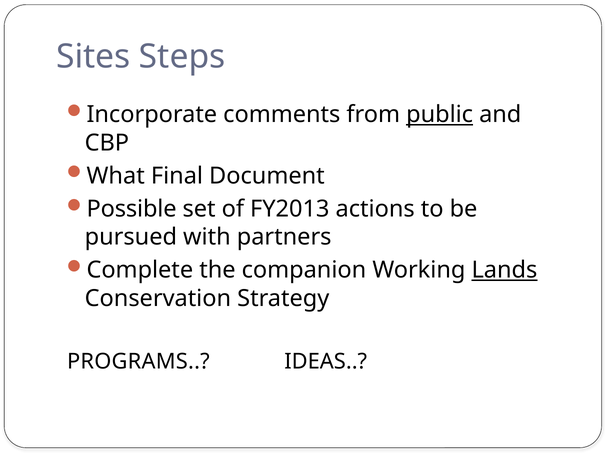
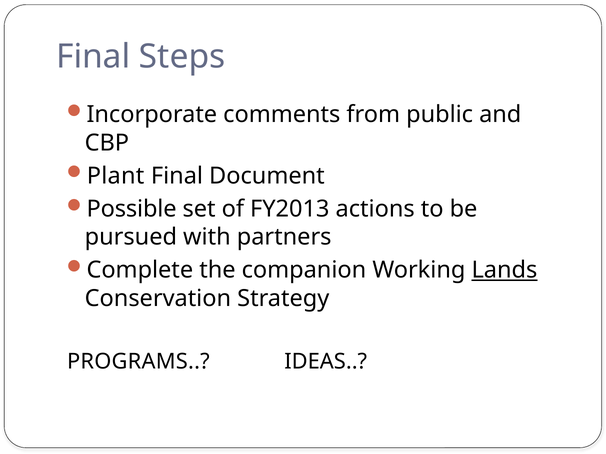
Sites: Sites -> Final (93, 57)
public underline: present -> none (440, 115)
What: What -> Plant (116, 176)
